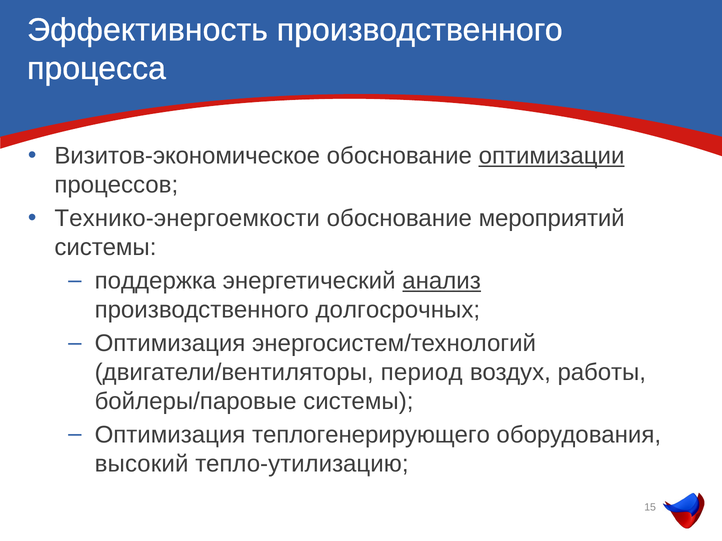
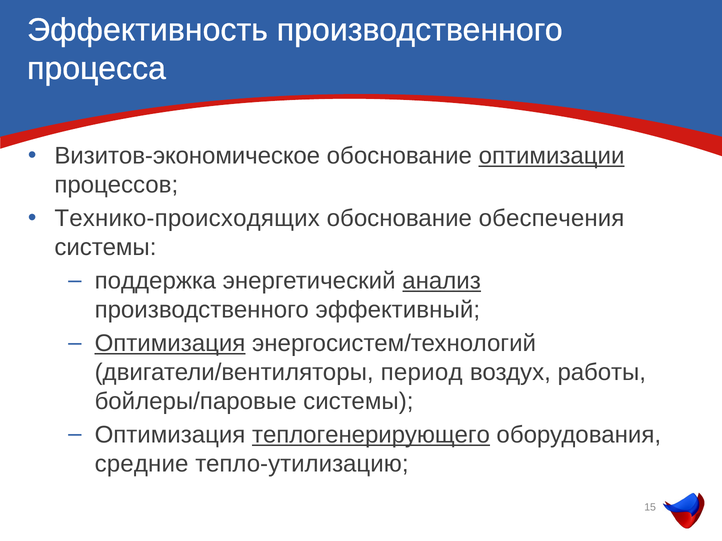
Технико-энергоемкости: Технико-энергоемкости -> Технико-происходящих (187, 219)
мероприятий: мероприятий -> обеспечения (551, 219)
долгосрочных: долгосрочных -> эффективный (398, 310)
Оптимизация underline: none -> present (170, 344)
теплогенерирующего underline: none -> present (371, 435)
высокий: высокий -> средние (142, 464)
